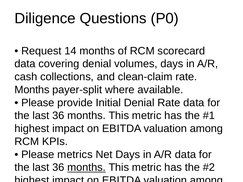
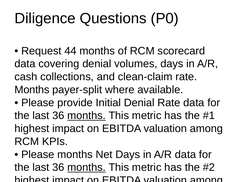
14: 14 -> 44 (71, 51)
months underline: none -> present (87, 116)
Please metrics: metrics -> months (75, 155)
